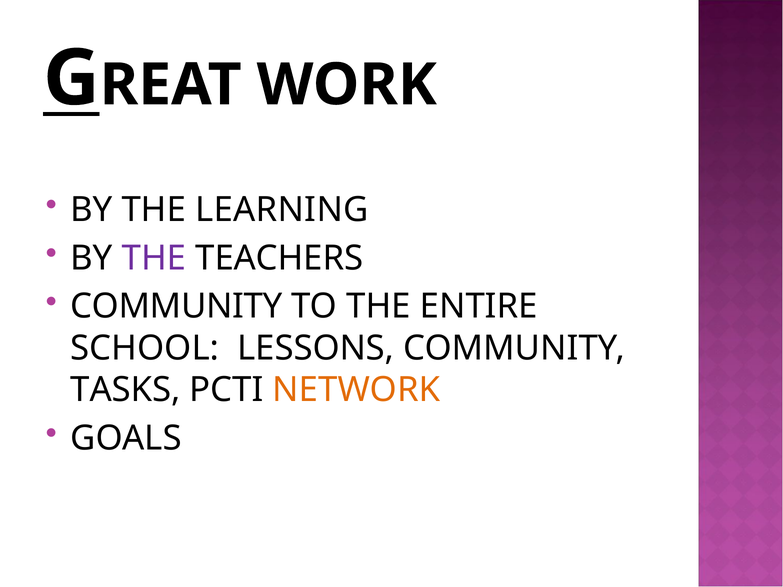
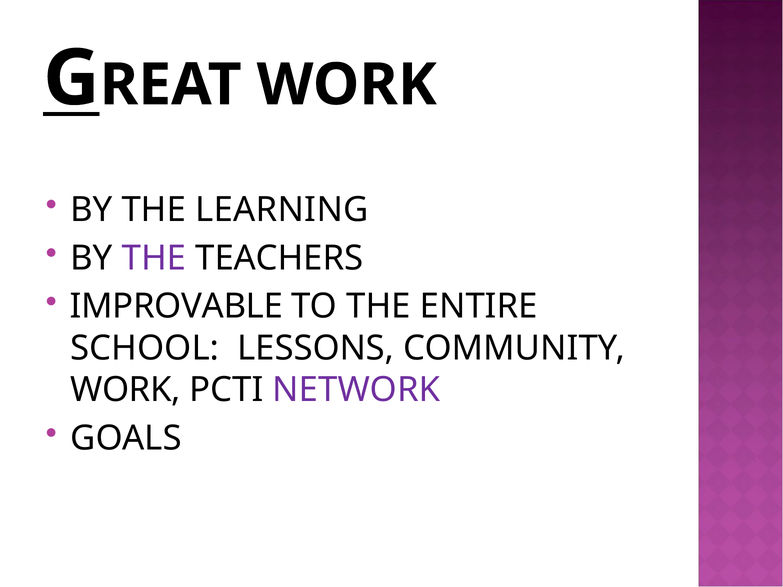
COMMUNITY: COMMUNITY -> IMPROVABLE (176, 307)
TASKS: TASKS -> WORK (125, 390)
NETWORK colour: orange -> purple (356, 390)
